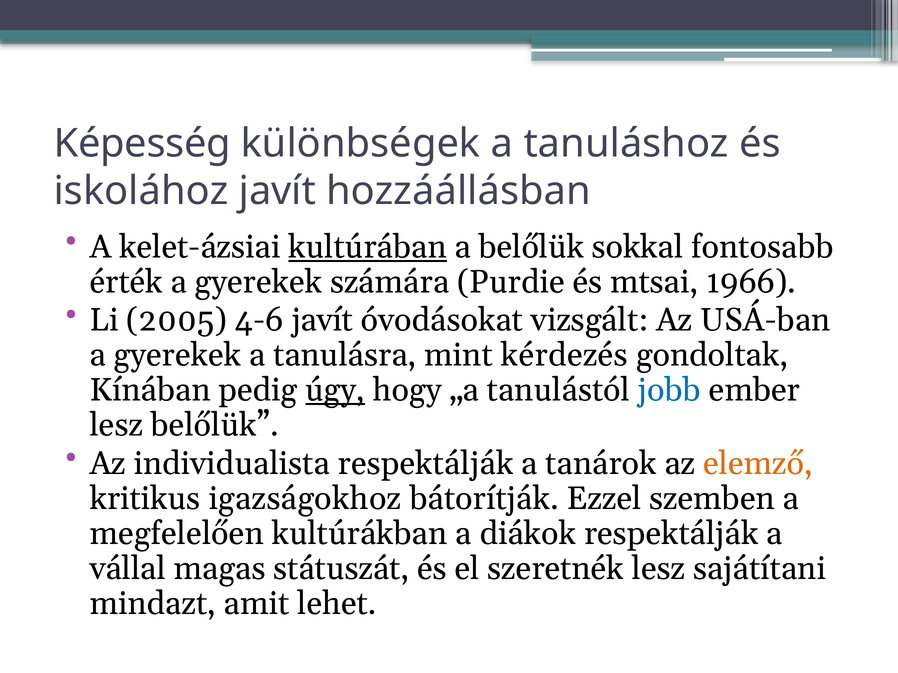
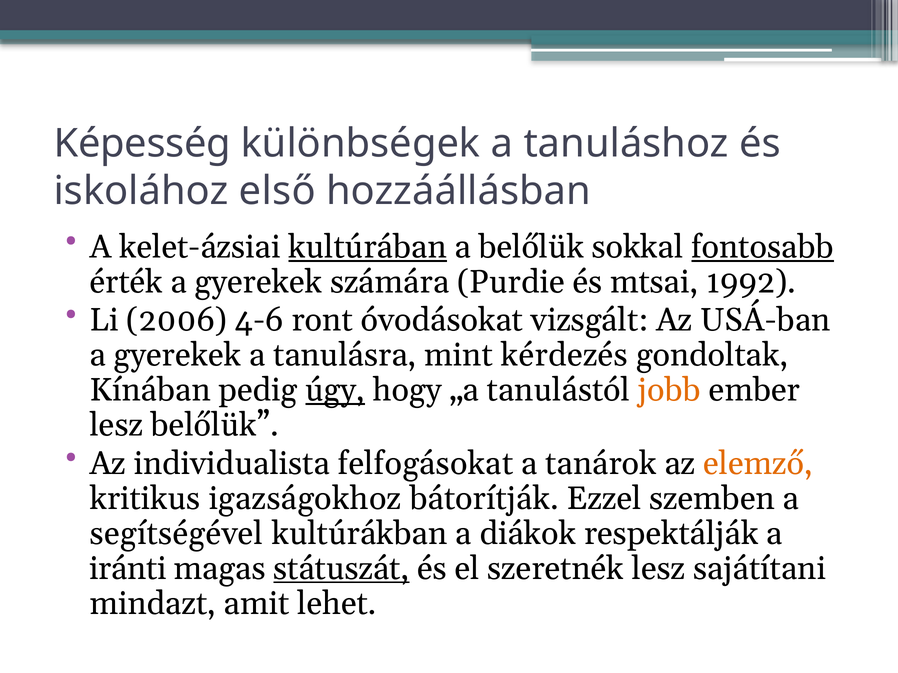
iskolához javít: javít -> első (277, 191)
fontosabb underline: none -> present (763, 247)
1966: 1966 -> 1992 (751, 282)
2005: 2005 -> 2006 (177, 320)
4-6 javít: javít -> ront (322, 320)
jobb colour: blue -> orange (669, 390)
individualista respektálják: respektálják -> felfogásokat (425, 464)
megfelelően: megfelelően -> segítségével (177, 534)
vállal: vállal -> iránti (128, 569)
státuszát underline: none -> present (341, 569)
